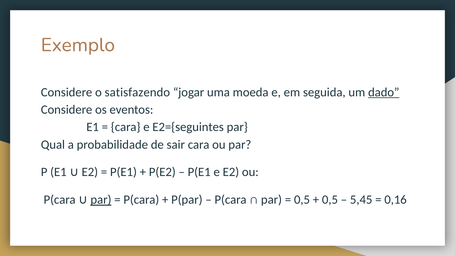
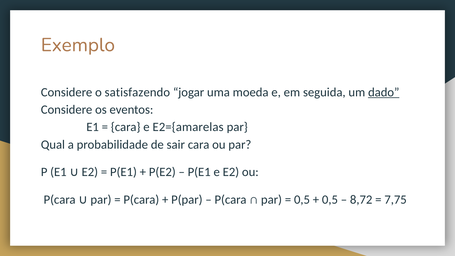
E2={seguintes: E2={seguintes -> E2={amarelas (188, 127)
par underline: present -> none (101, 200)
5,45: 5,45 -> 8,72 (361, 200)
0,16: 0,16 -> 7,75 (396, 200)
